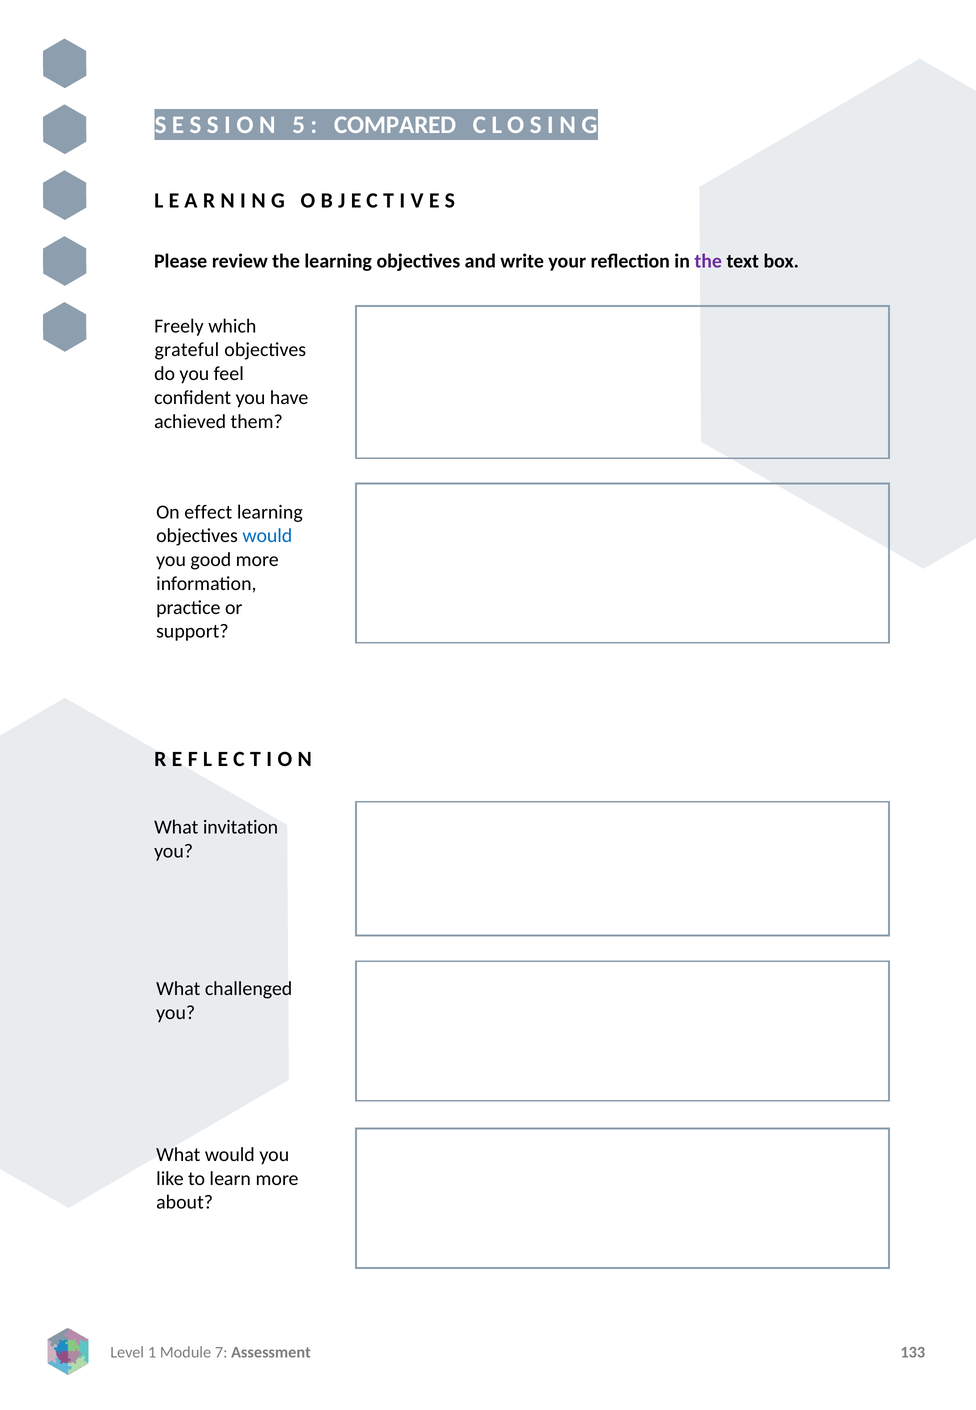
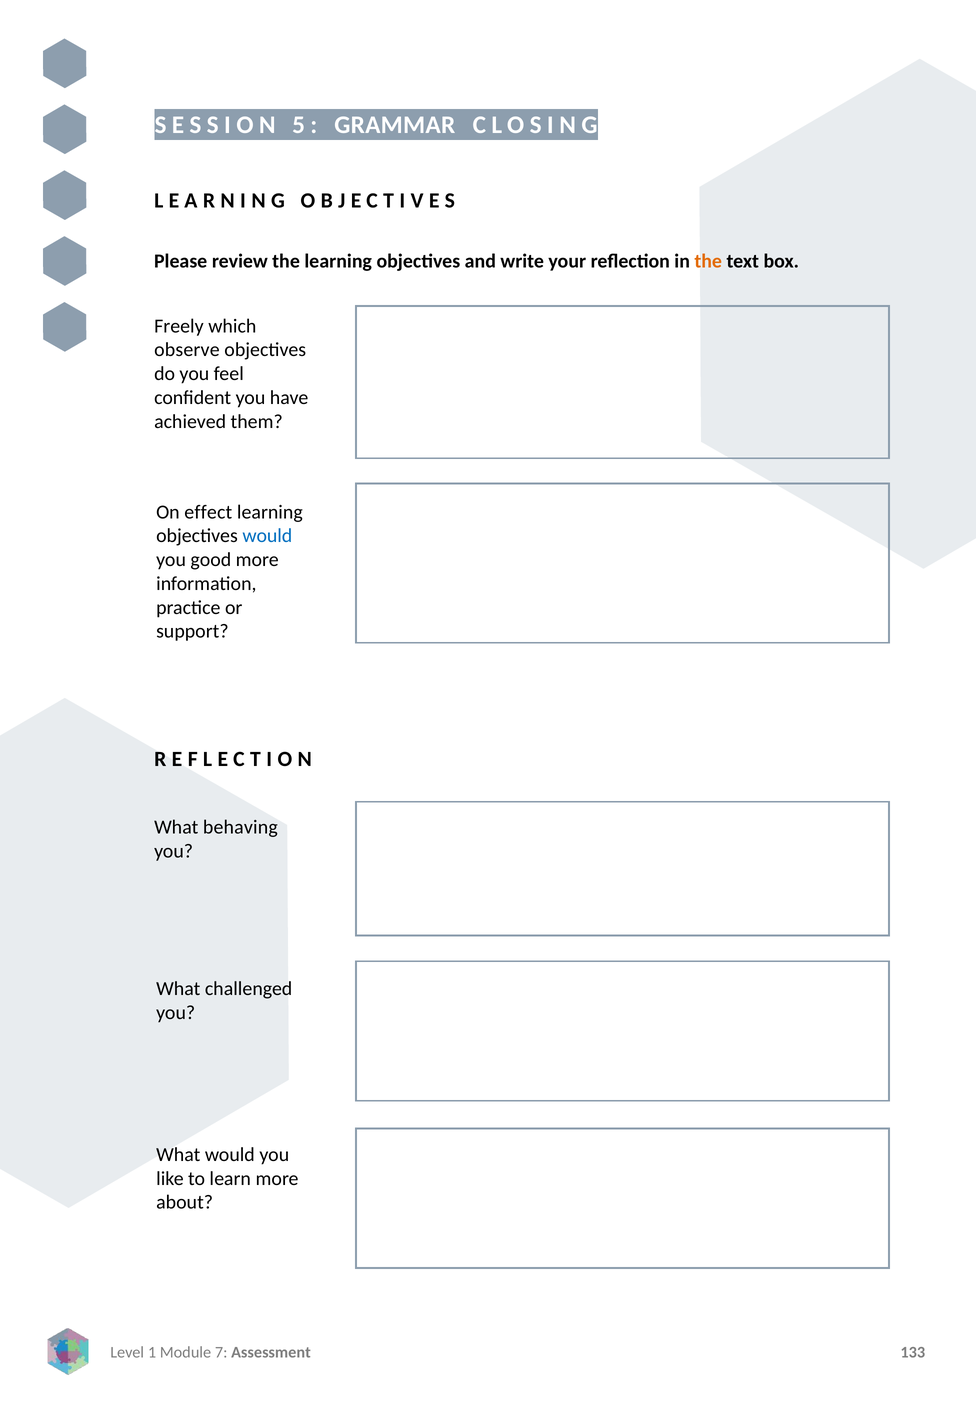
COMPARED: COMPARED -> GRAMMAR (395, 125)
the colour: purple -> orange (708, 261)
grateful: grateful -> observe (187, 350)
invitation: invitation -> behaving (240, 827)
